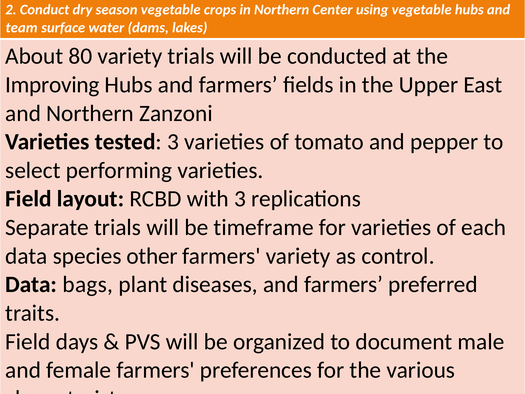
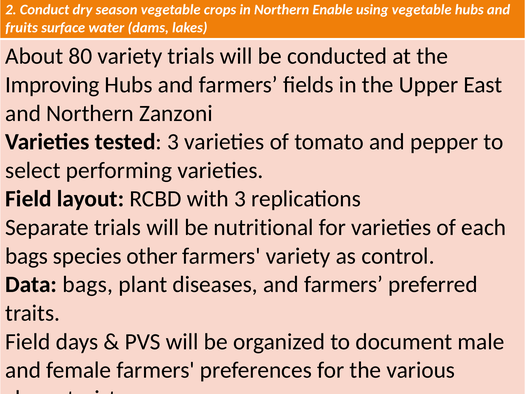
Center: Center -> Enable (333, 10)
team: team -> fruits (22, 28)
timeframe: timeframe -> nutritional (264, 227)
data: data -> bags (26, 256)
